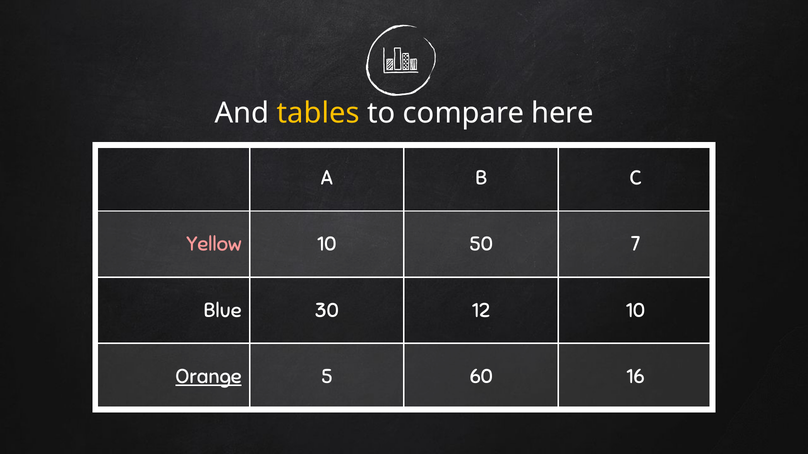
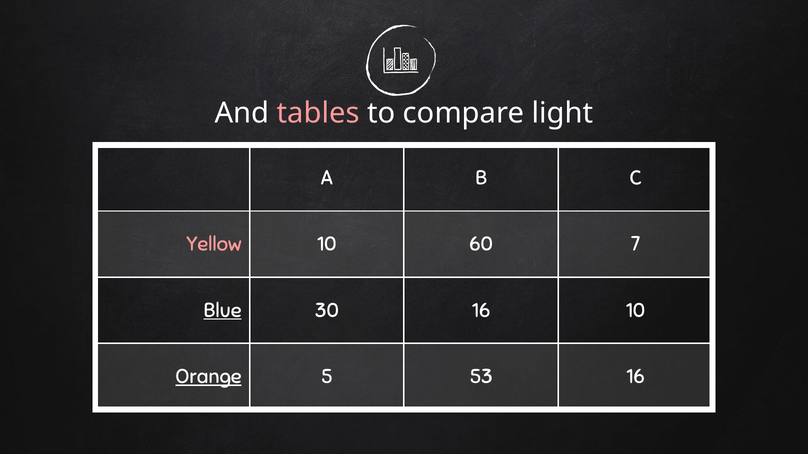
tables colour: yellow -> pink (318, 113)
here: here -> light (562, 113)
50: 50 -> 60 (481, 244)
Blue underline: none -> present (223, 311)
30 12: 12 -> 16 (481, 311)
60: 60 -> 53 (481, 377)
